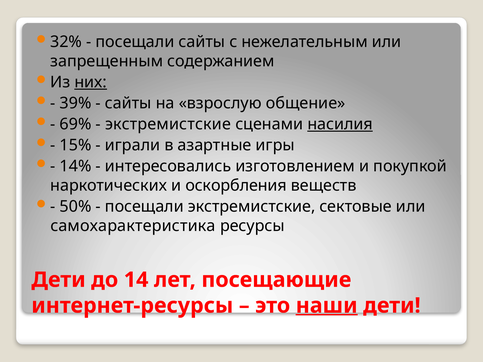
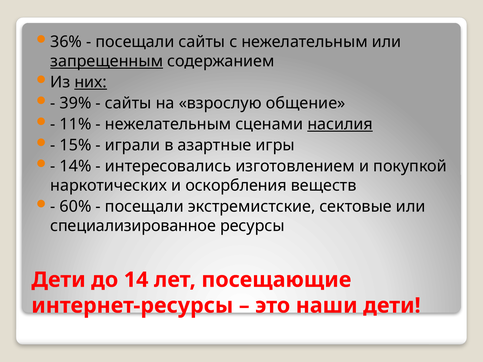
32%: 32% -> 36% (66, 42)
запрещенным underline: none -> present (107, 61)
69%: 69% -> 11% (75, 124)
экстремистские: экстремистские -> нежелательным (168, 124)
50%: 50% -> 60% (75, 207)
самохарактеристика: самохарактеристика -> специализированное (133, 226)
наши underline: present -> none (327, 306)
